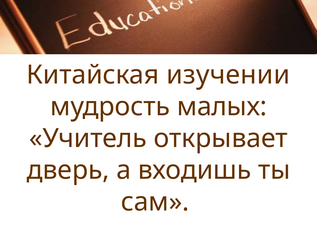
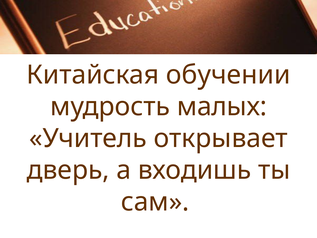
изучении: изучении -> обучении (228, 75)
